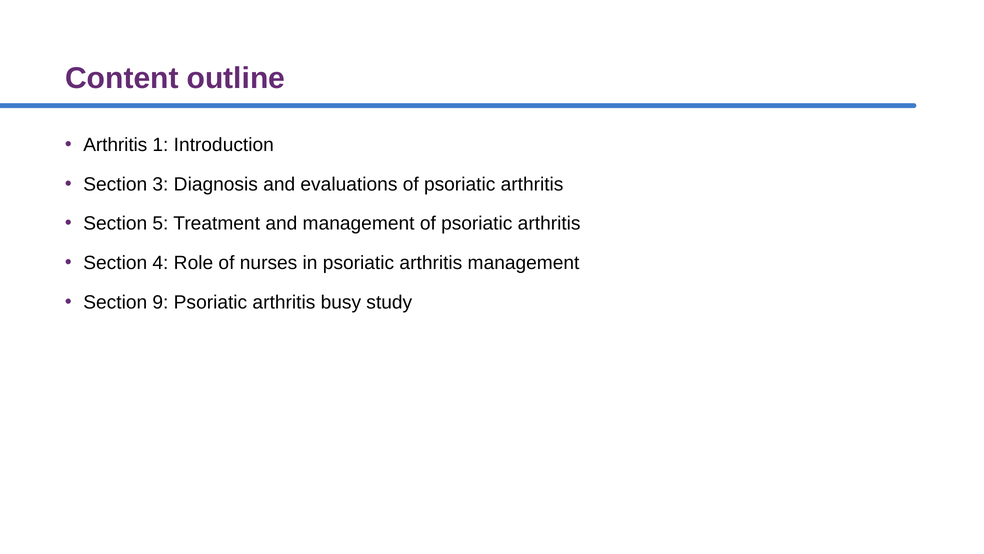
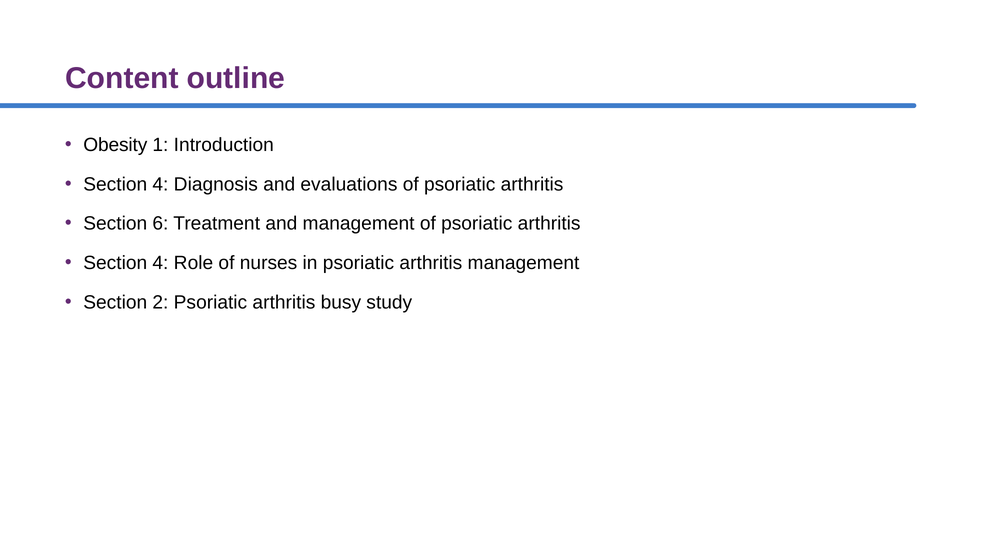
Arthritis: Arthritis -> Obesity (115, 145)
3: 3 -> 4 (160, 184)
5: 5 -> 6 (160, 223)
9: 9 -> 2 (160, 302)
